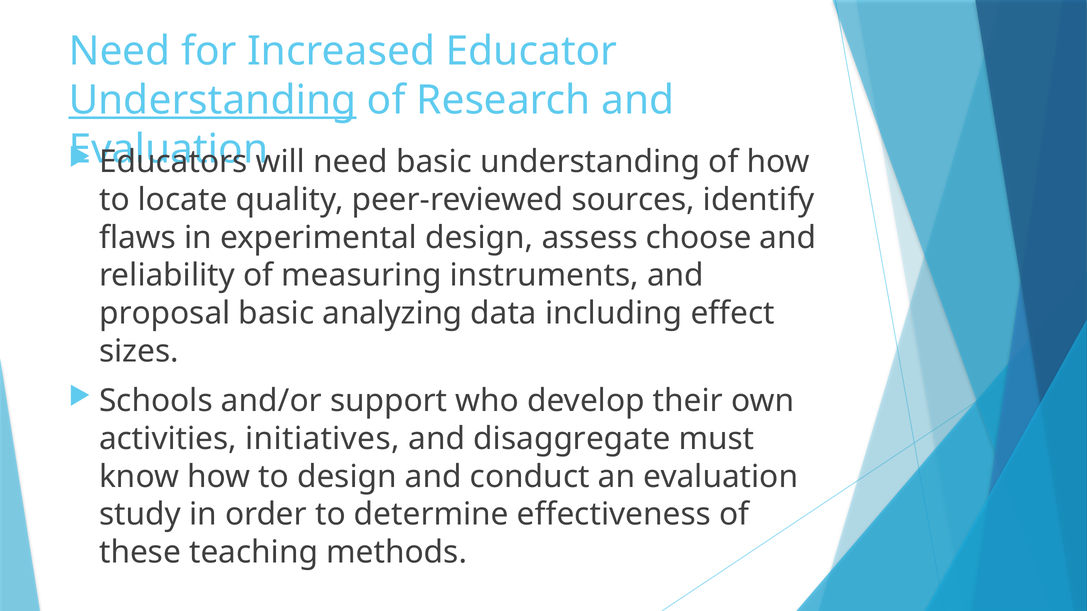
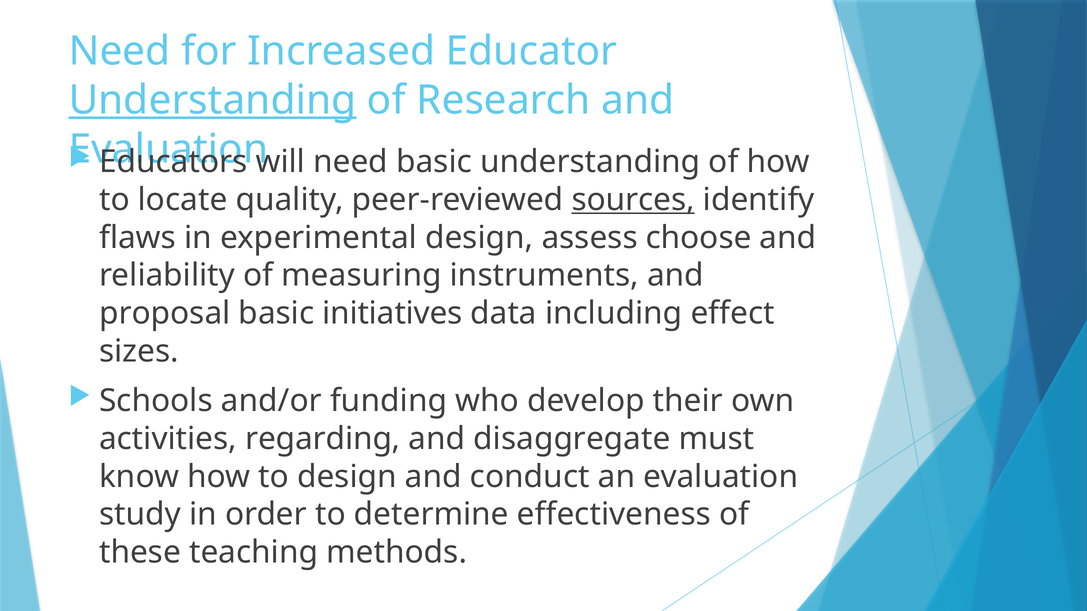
sources underline: none -> present (633, 200)
analyzing: analyzing -> initiatives (392, 314)
support: support -> funding (389, 401)
initiatives: initiatives -> regarding (323, 439)
